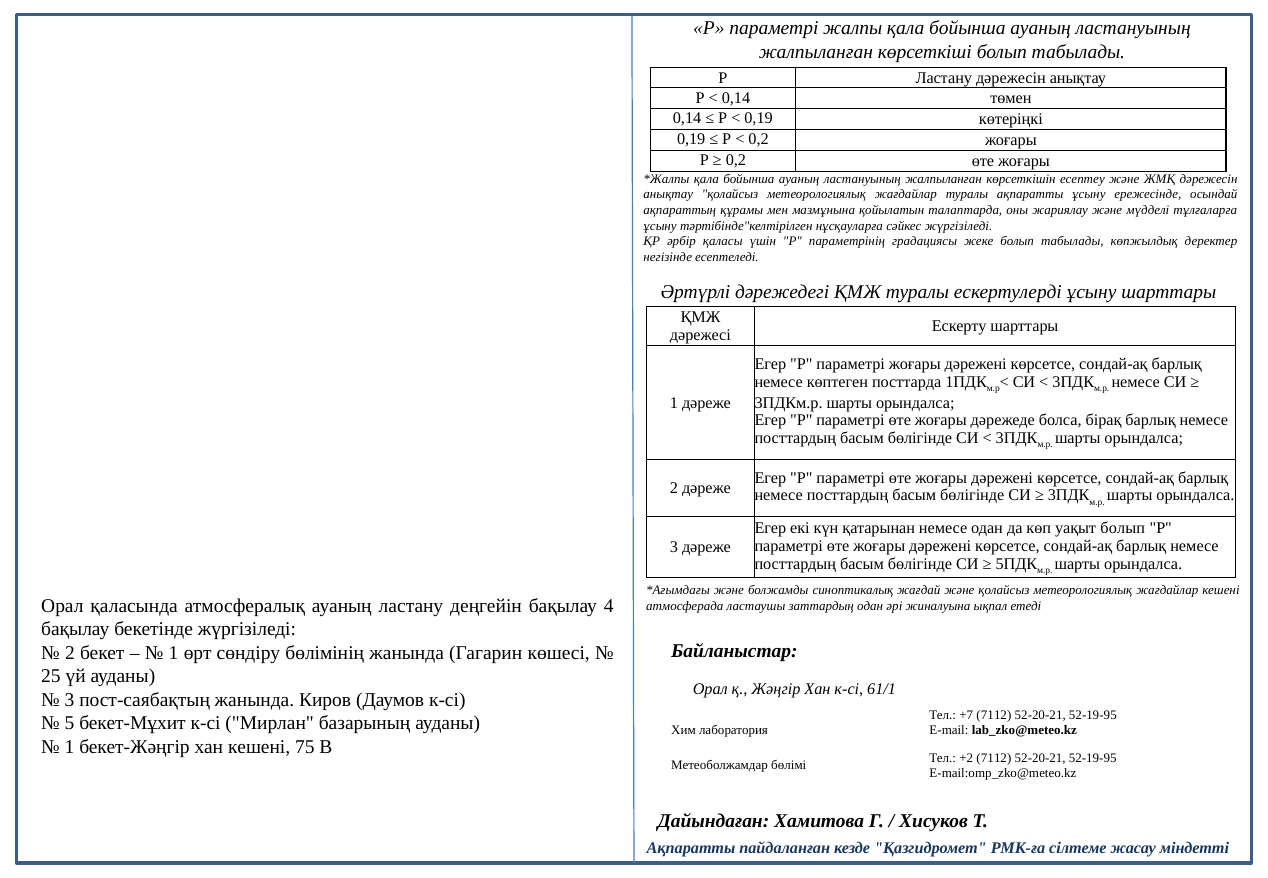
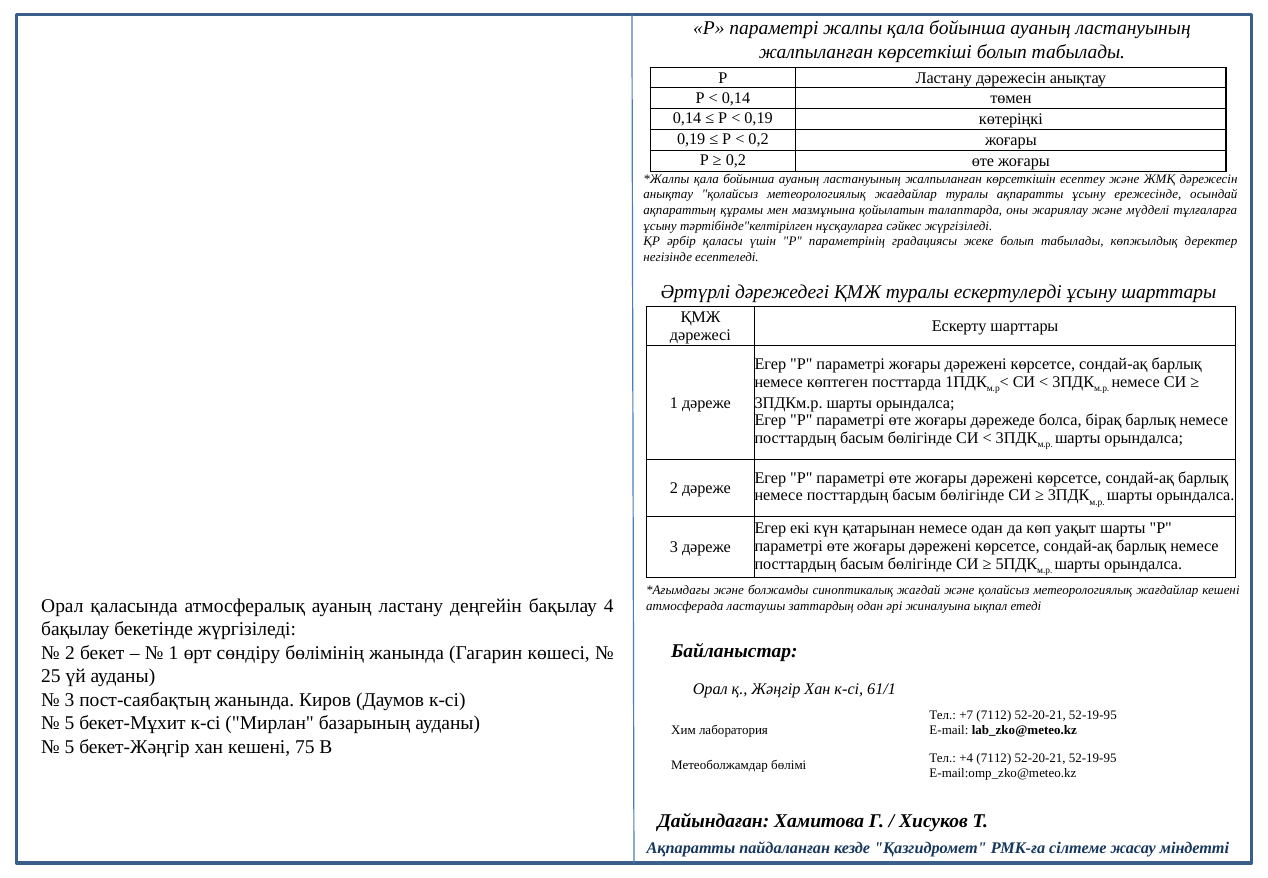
уақыт болып: болып -> шарты (1123, 528)
1: 1 -> 5 (70, 746)
+2: +2 -> +4 (966, 758)
